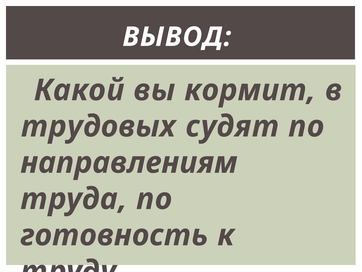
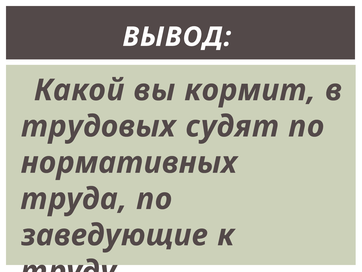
направлениям: направлениям -> нормативных (129, 162)
готовность: готовность -> заведующие (114, 235)
